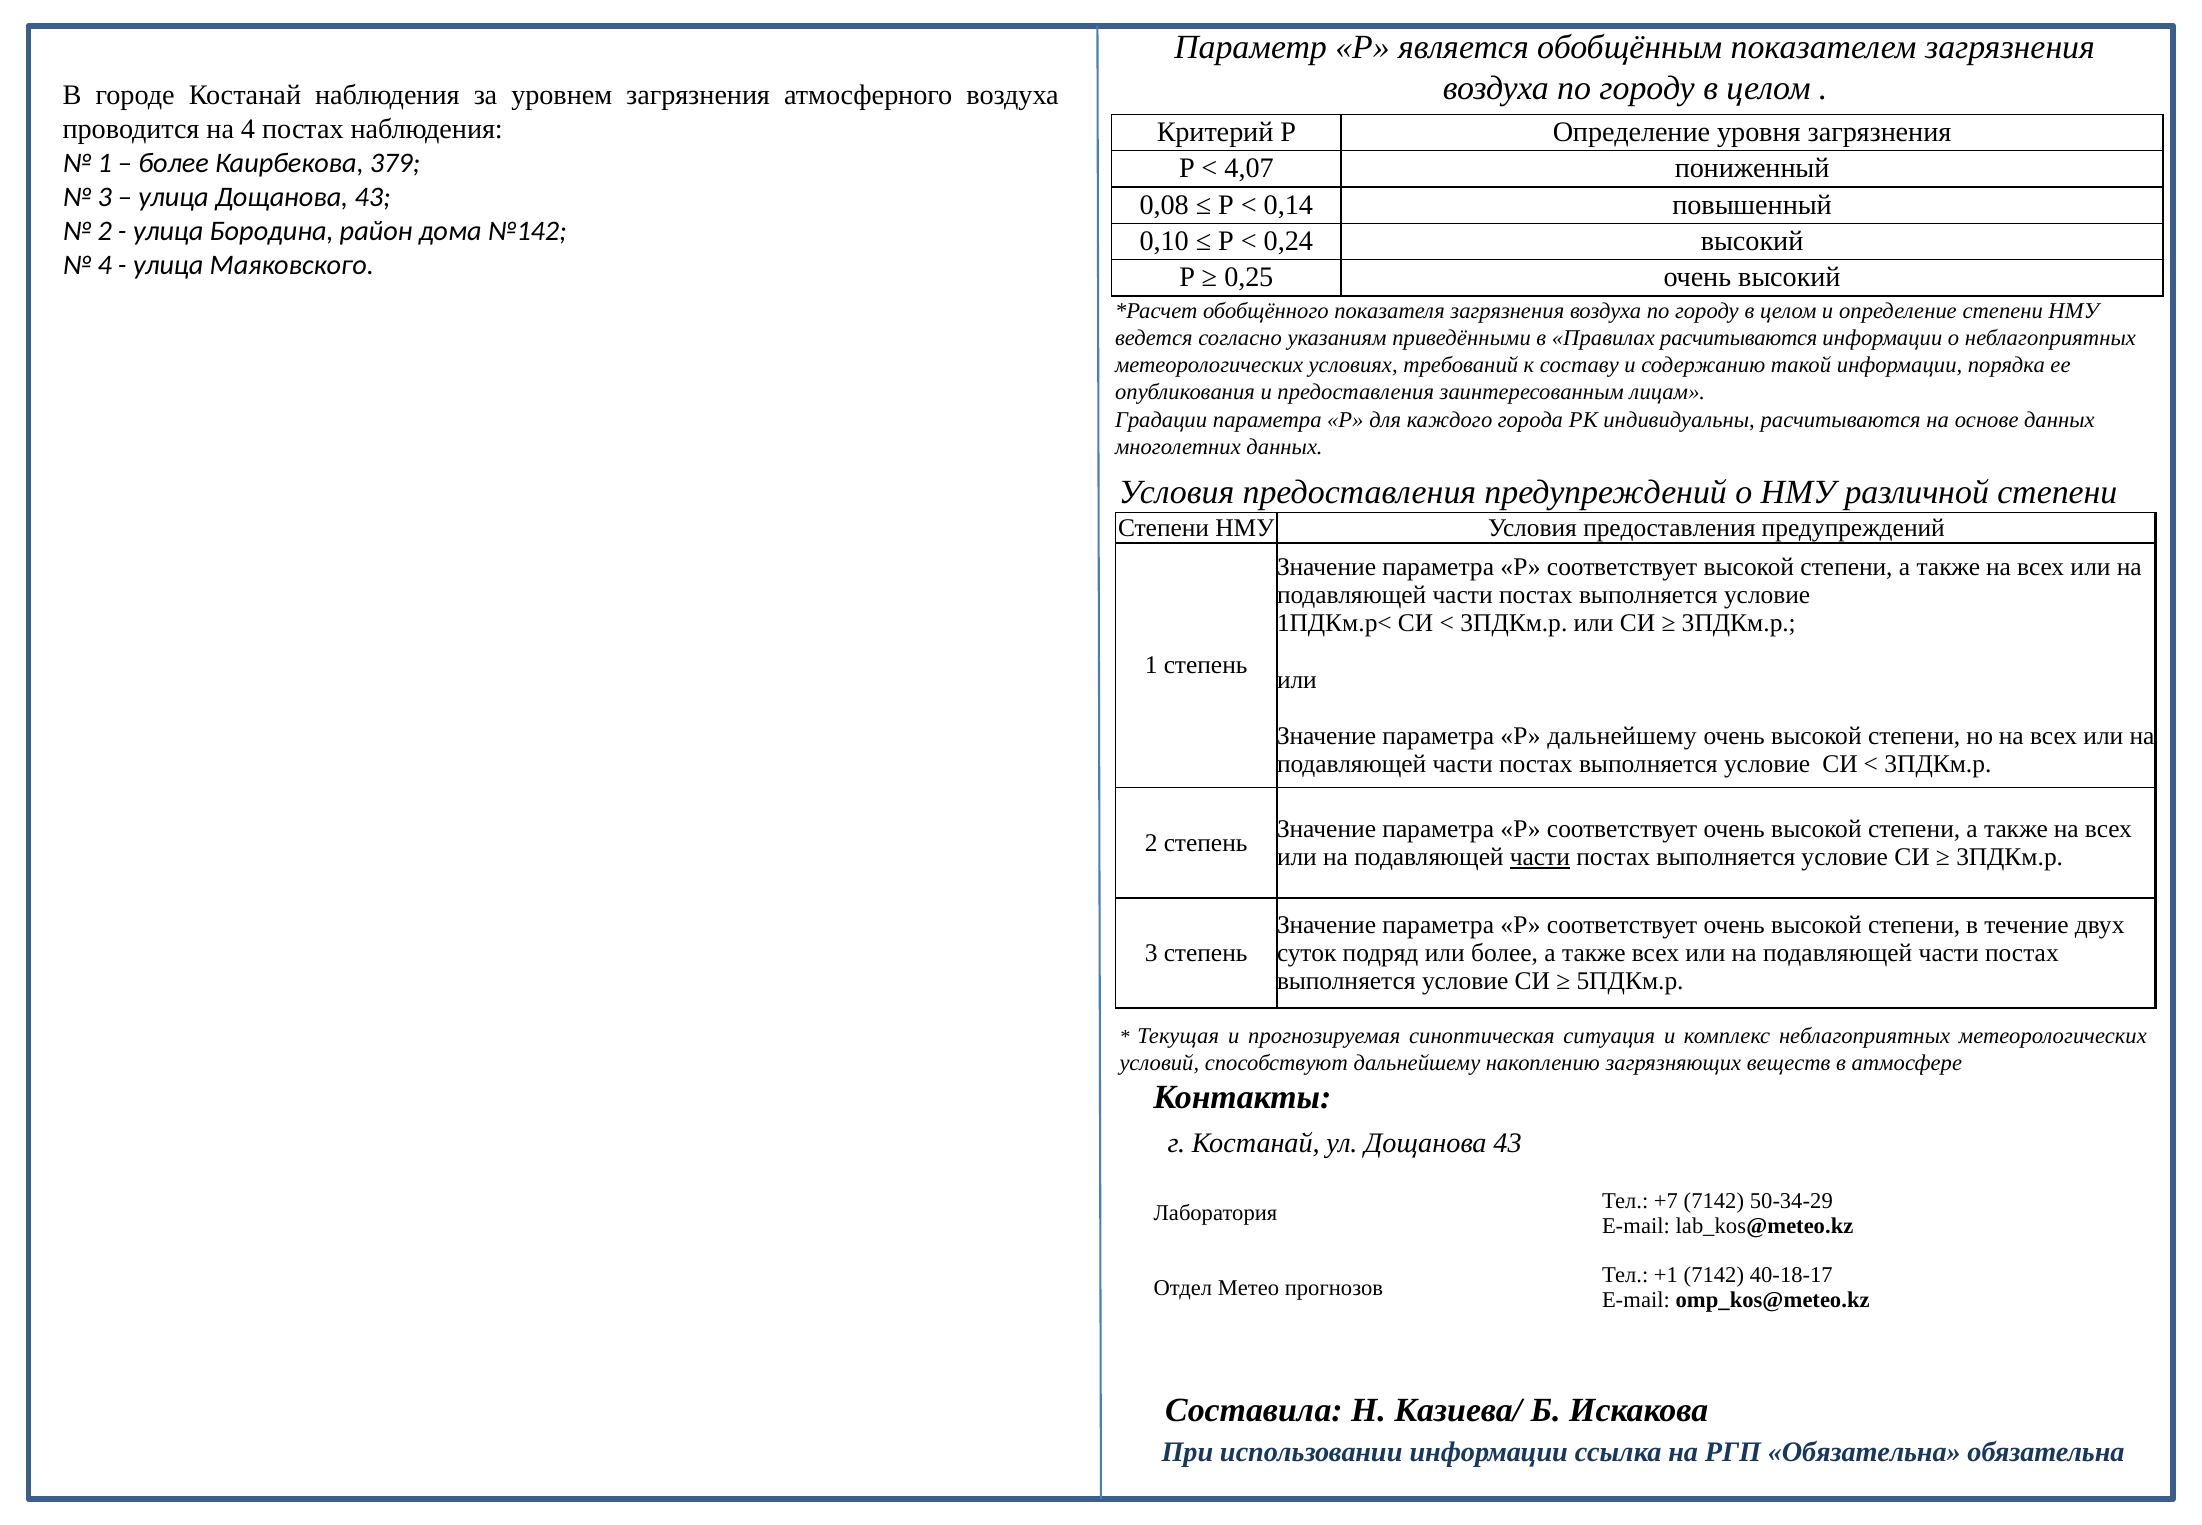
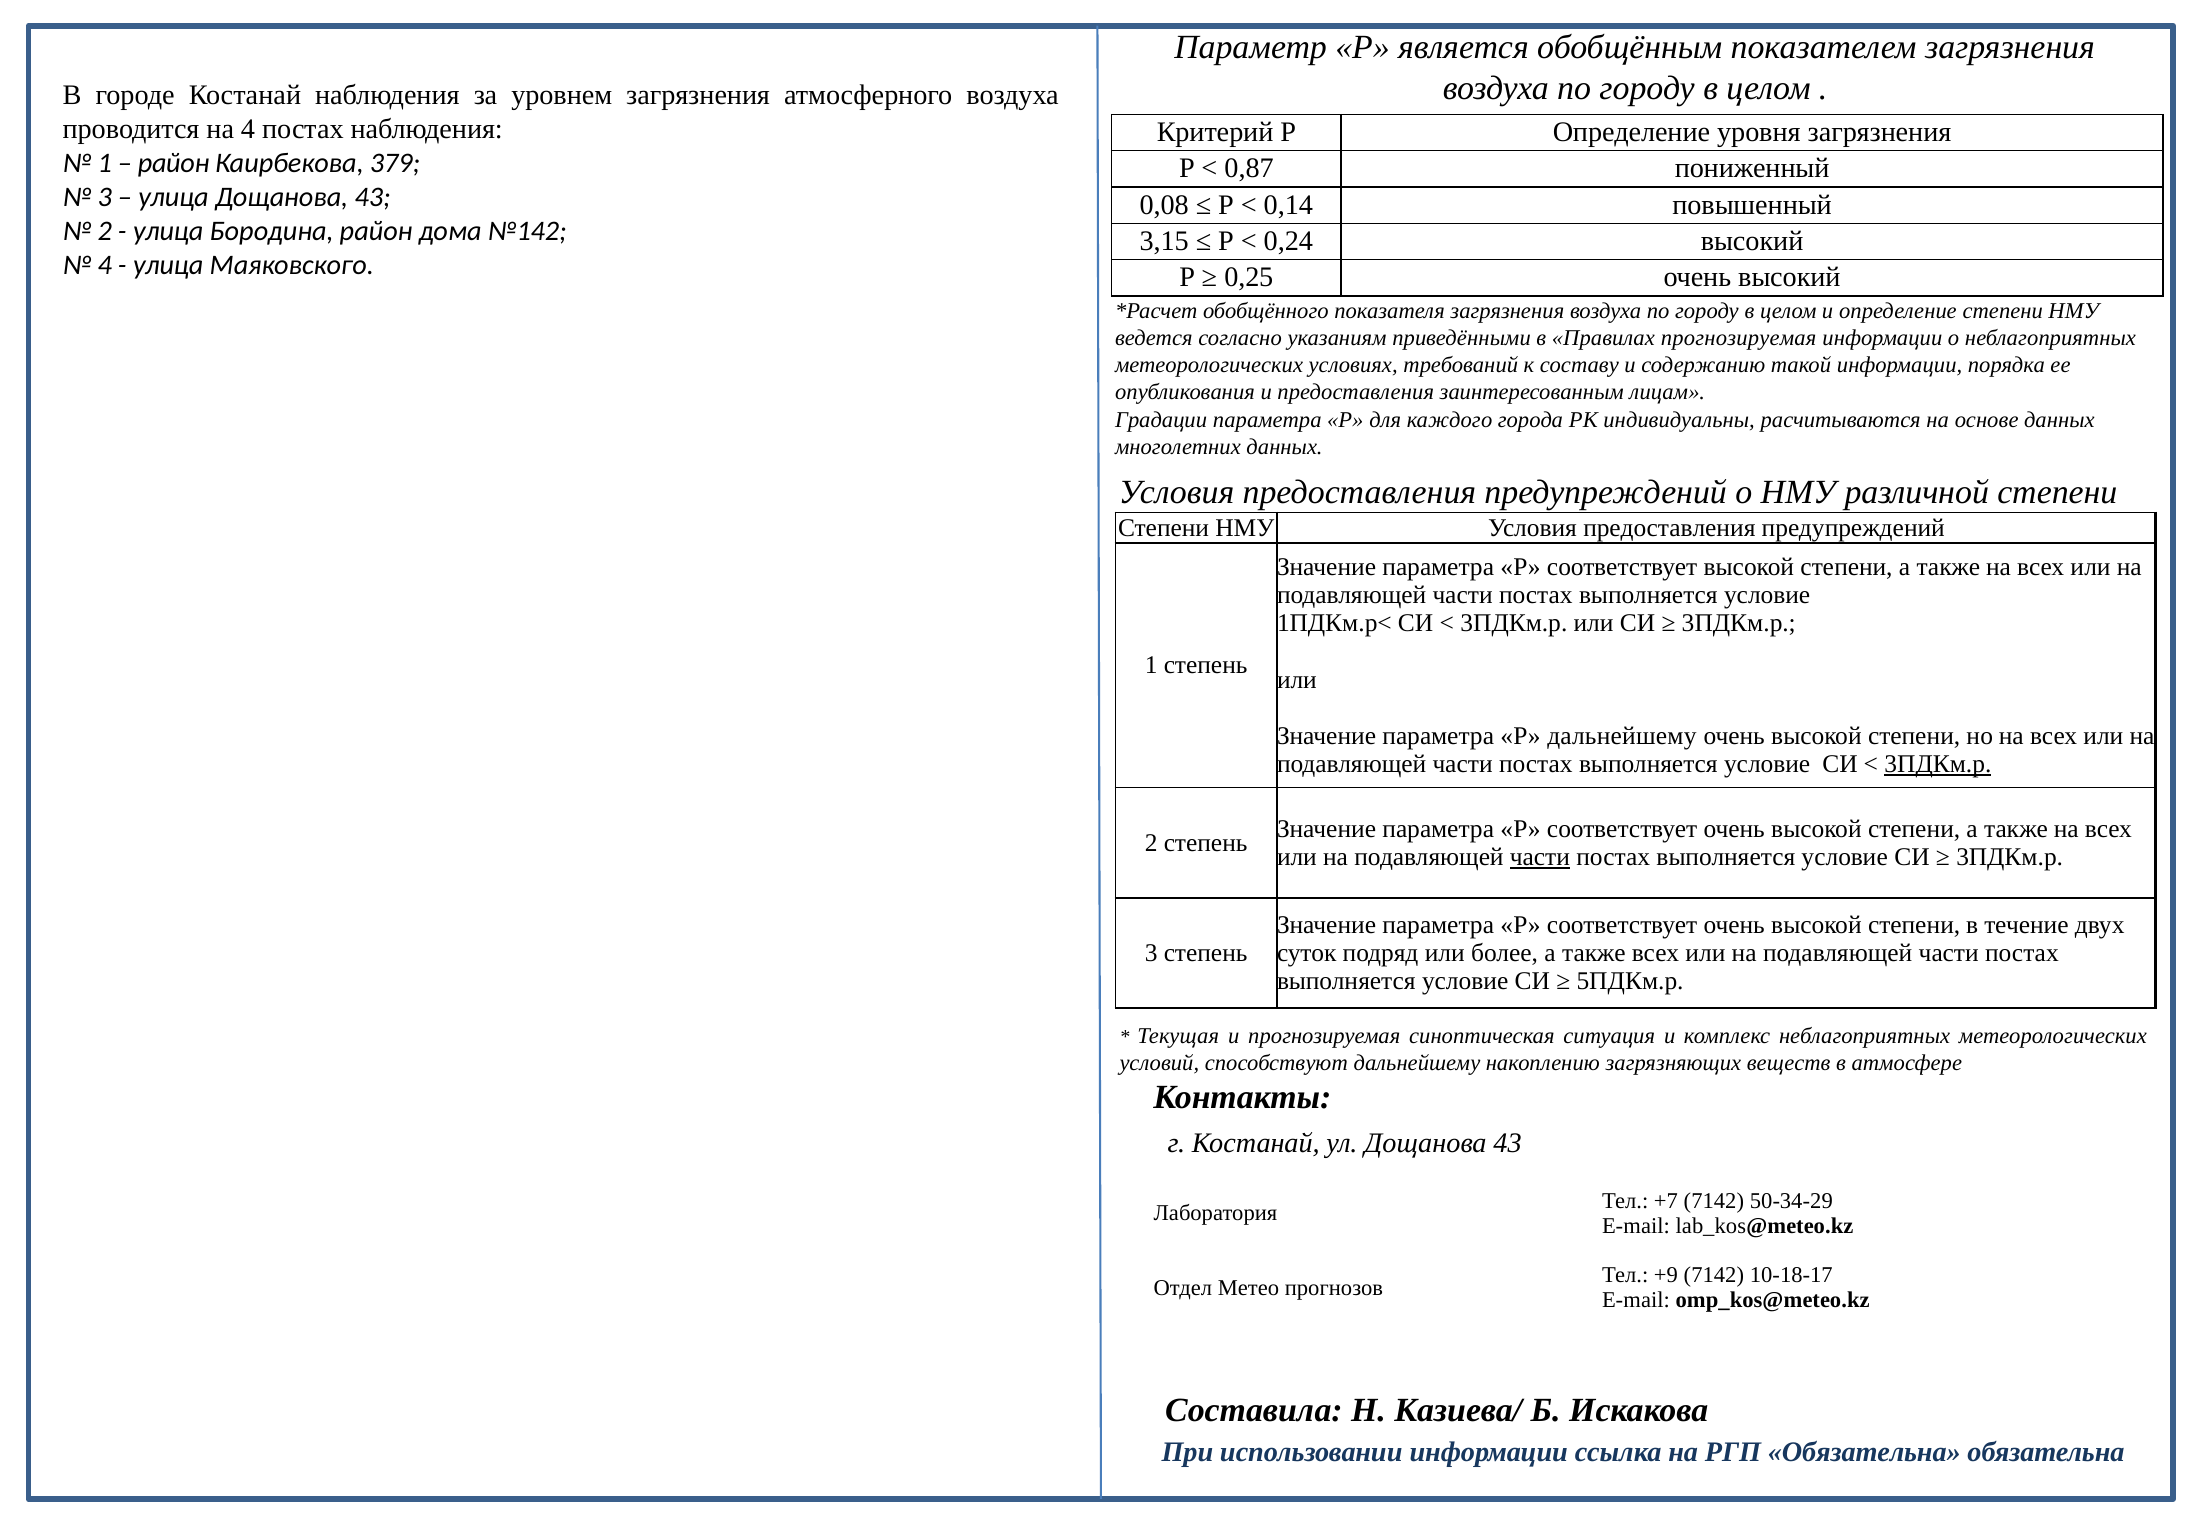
более: более -> район (174, 163)
4,07: 4,07 -> 0,87 (1249, 169)
0,10: 0,10 -> 3,15 (1164, 241)
Правилах расчитываются: расчитываются -> прогнозируемая (1739, 338)
3ПДКм.р underline: none -> present (1938, 764)
+1: +1 -> +9 (1666, 1275)
40-18-17: 40-18-17 -> 10-18-17 (1791, 1275)
